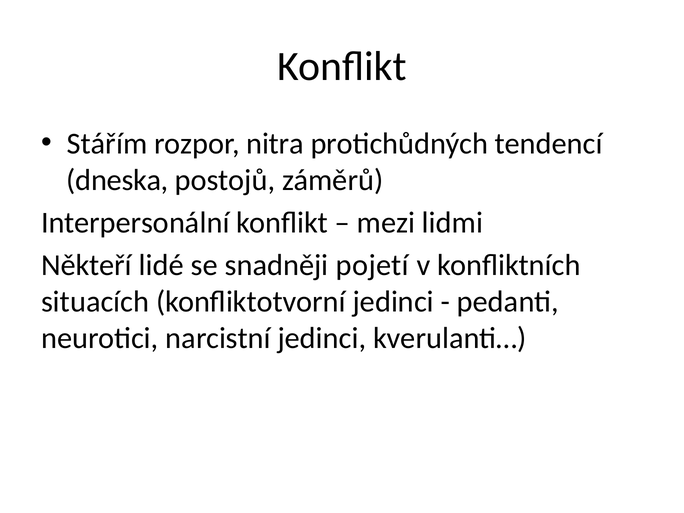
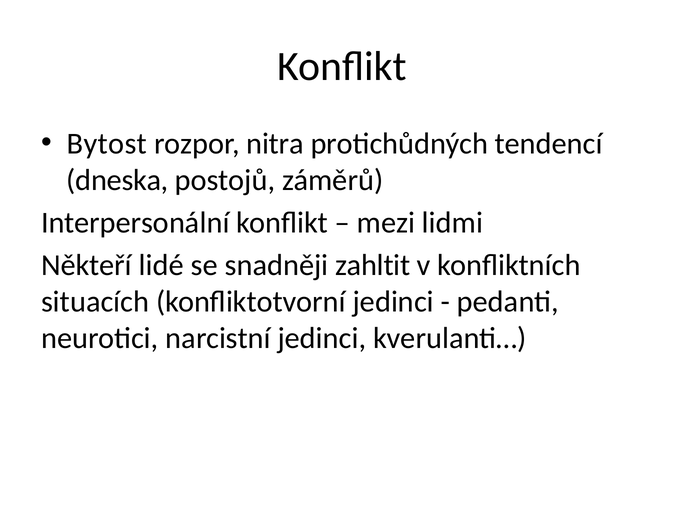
Stářím: Stářím -> Bytost (107, 143)
pojetí: pojetí -> zahltit (373, 265)
